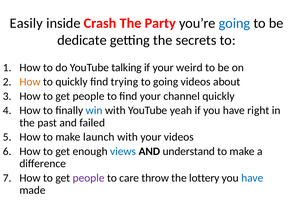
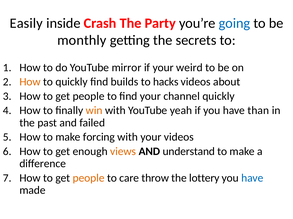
dedicate: dedicate -> monthly (82, 40)
talking: talking -> mirror (126, 68)
trying: trying -> builds (125, 82)
to going: going -> hacks (166, 82)
win colour: blue -> orange (94, 111)
right: right -> than (258, 111)
launch: launch -> forcing (99, 137)
views colour: blue -> orange (123, 152)
people colour: purple -> orange (89, 178)
